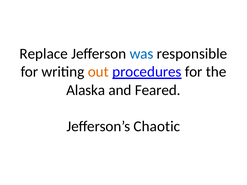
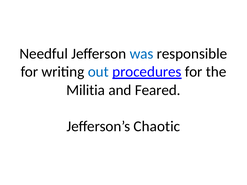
Replace: Replace -> Needful (44, 54)
out colour: orange -> blue (98, 72)
Alaska: Alaska -> Militia (86, 90)
